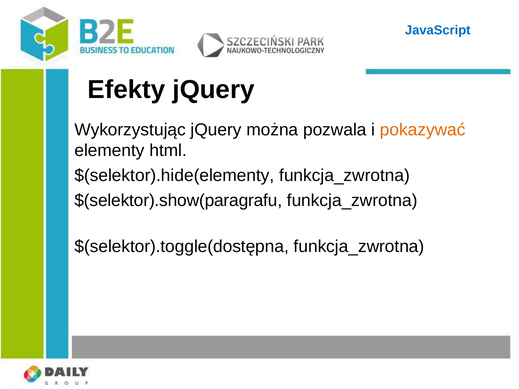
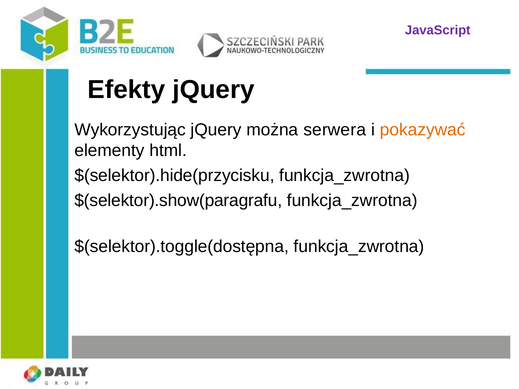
JavaScript colour: blue -> purple (438, 30)
pozwala: pozwala -> serwera (335, 130)
$(selektor).hide(elementy: $(selektor).hide(elementy -> $(selektor).hide(przycisku (174, 176)
